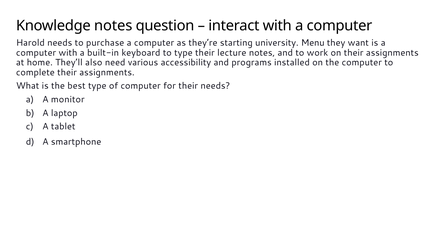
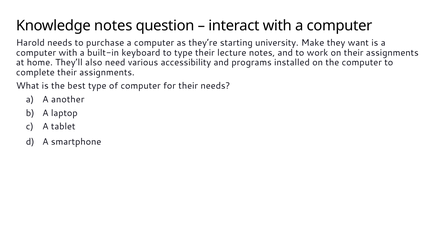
Menu: Menu -> Make (313, 43)
monitor: monitor -> another (68, 99)
